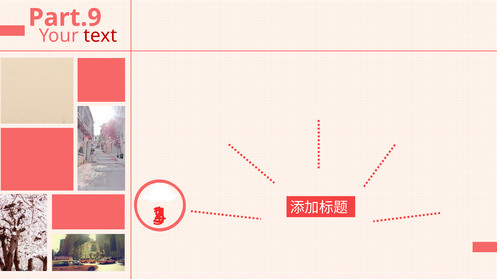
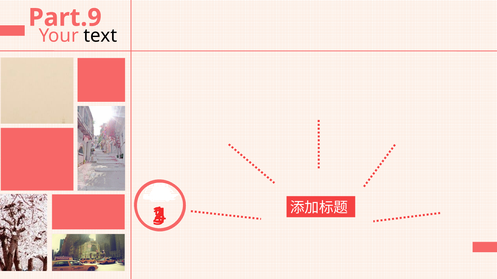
text colour: red -> black (100, 36)
